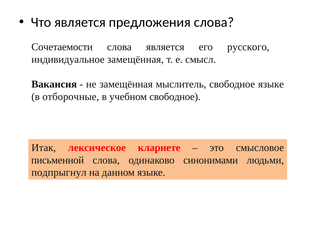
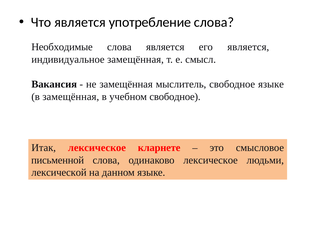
предложения: предложения -> употребление (150, 22)
Сочетаемости: Сочетаемости -> Необходимые (62, 47)
его русского: русского -> является (248, 47)
в отборочные: отборочные -> замещённая (71, 97)
одинаково синонимами: синонимами -> лексическое (211, 161)
подпрыгнул: подпрыгнул -> лексической (59, 173)
